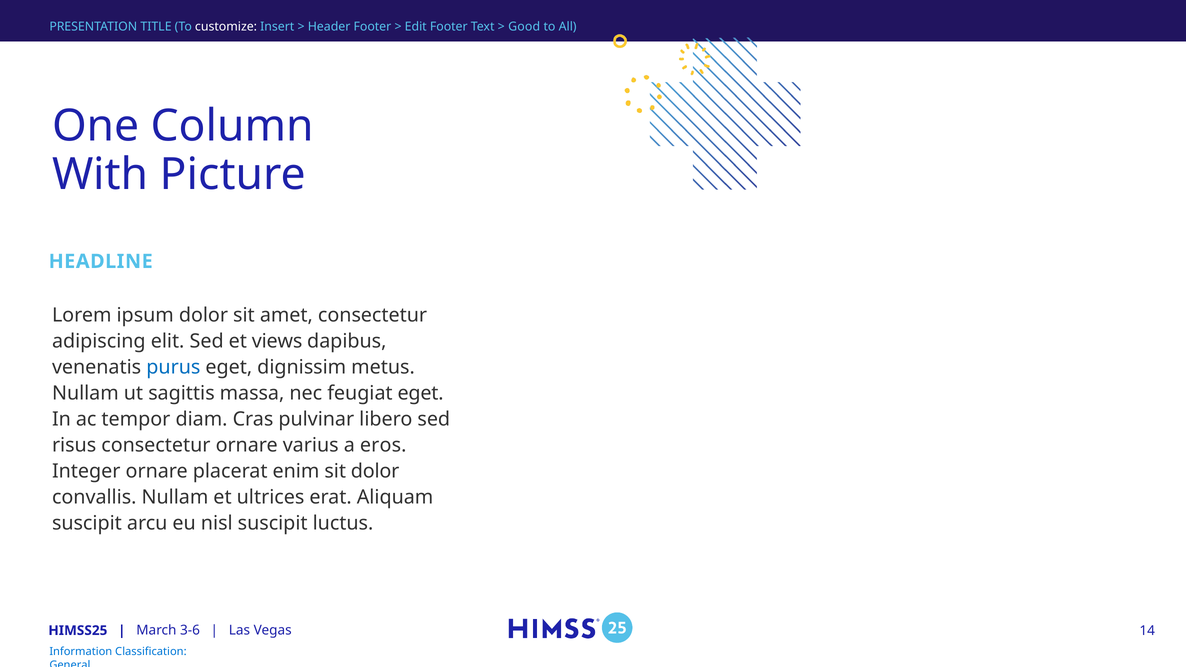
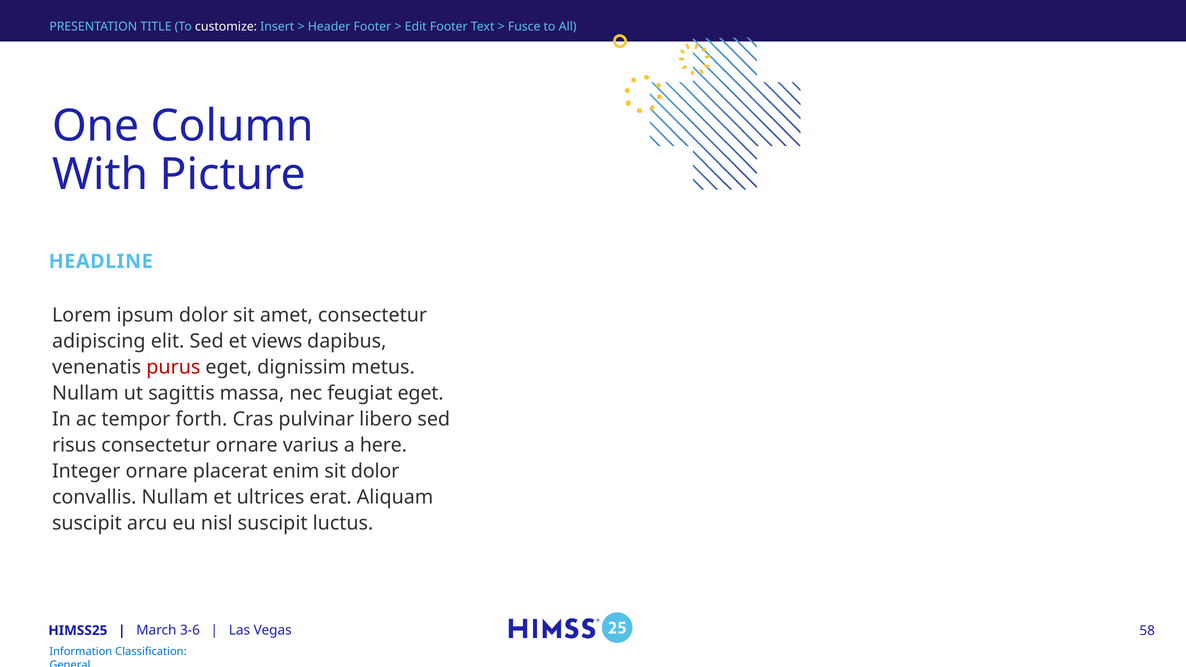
Good: Good -> Fusce (524, 26)
purus colour: blue -> red (173, 367)
diam: diam -> forth (201, 419)
eros: eros -> here (383, 445)
14: 14 -> 58 (1147, 631)
